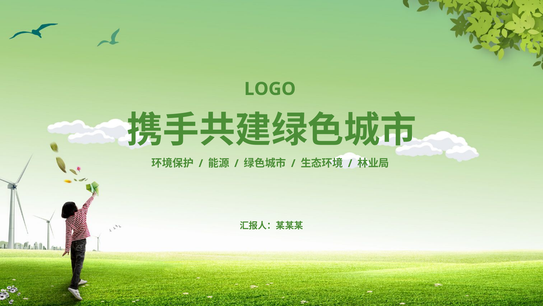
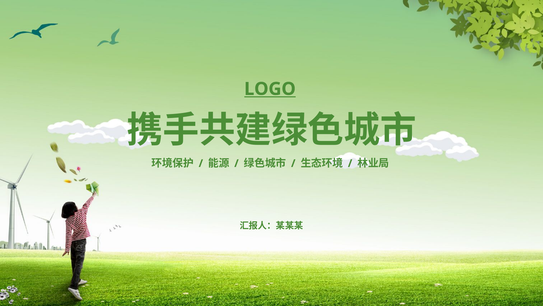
LOGO underline: none -> present (270, 89)
